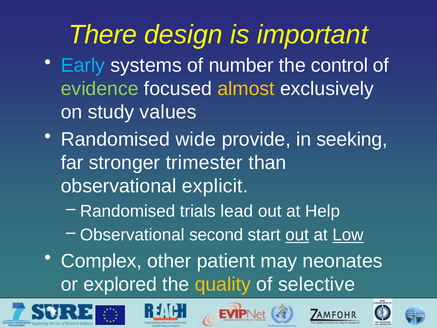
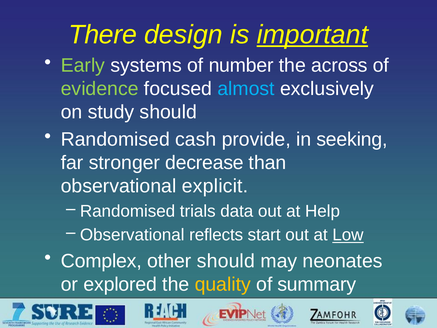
important underline: none -> present (312, 35)
Early colour: light blue -> light green (83, 66)
control: control -> across (339, 66)
almost colour: yellow -> light blue (246, 89)
study values: values -> should (168, 112)
wide: wide -> cash (196, 139)
trimester: trimester -> decrease (204, 163)
lead: lead -> data (237, 211)
second: second -> reflects (216, 235)
out underline: present -> none (297, 235)
other patient: patient -> should (226, 261)
selective: selective -> summary (317, 284)
